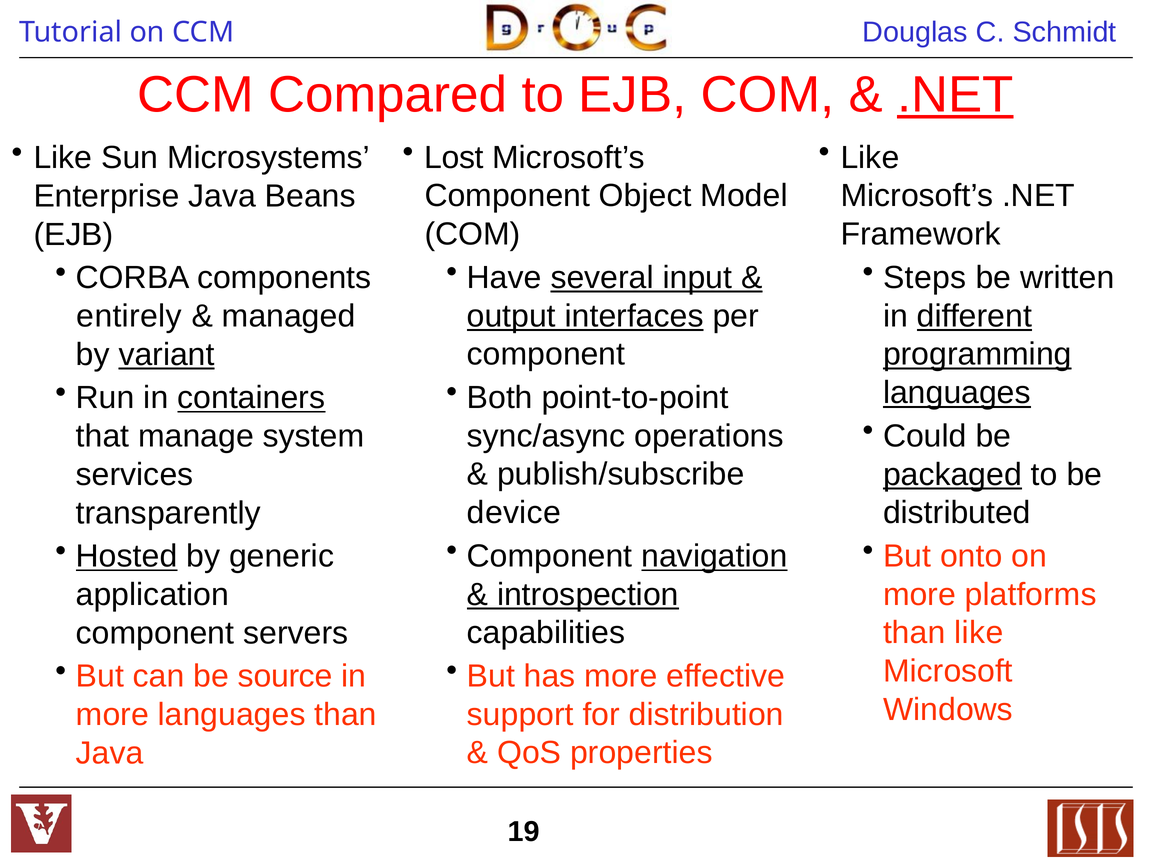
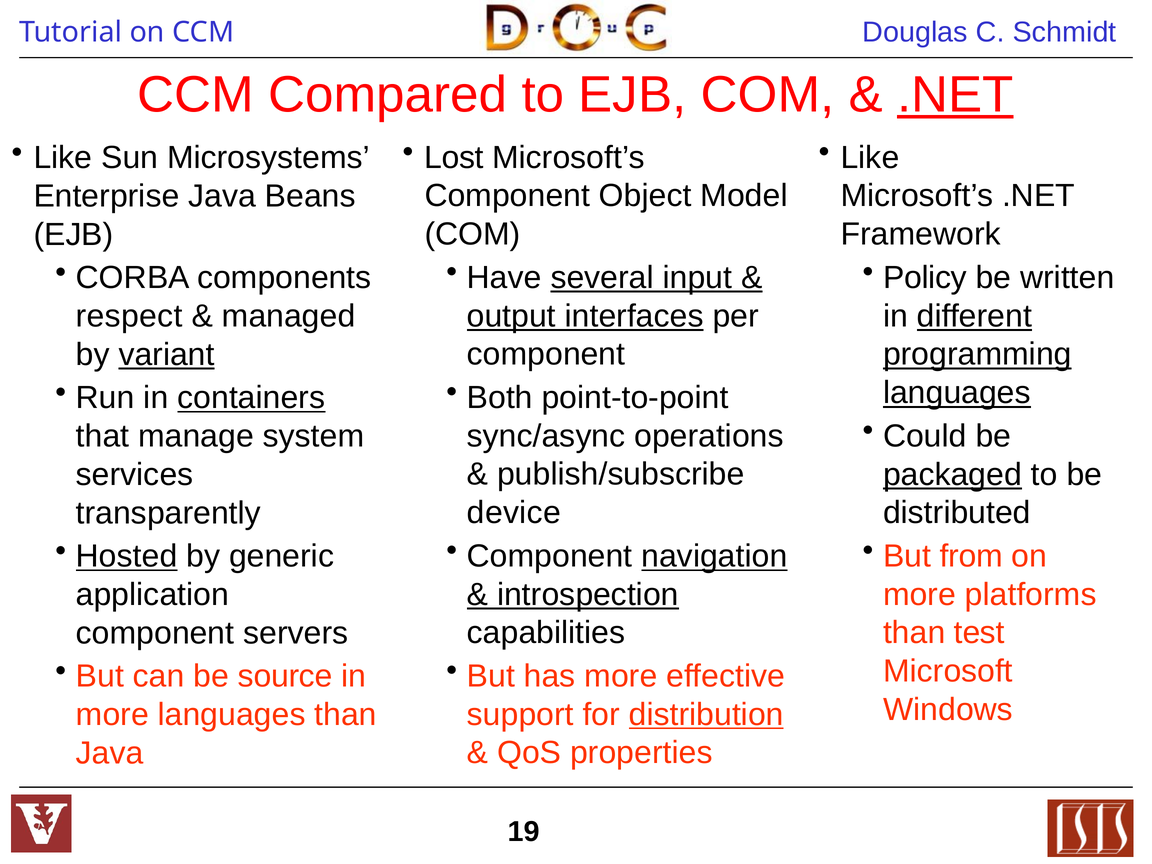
Steps: Steps -> Policy (925, 278)
entirely: entirely -> respect (129, 316)
onto: onto -> from (971, 556)
than like: like -> test (979, 633)
distribution underline: none -> present (706, 715)
